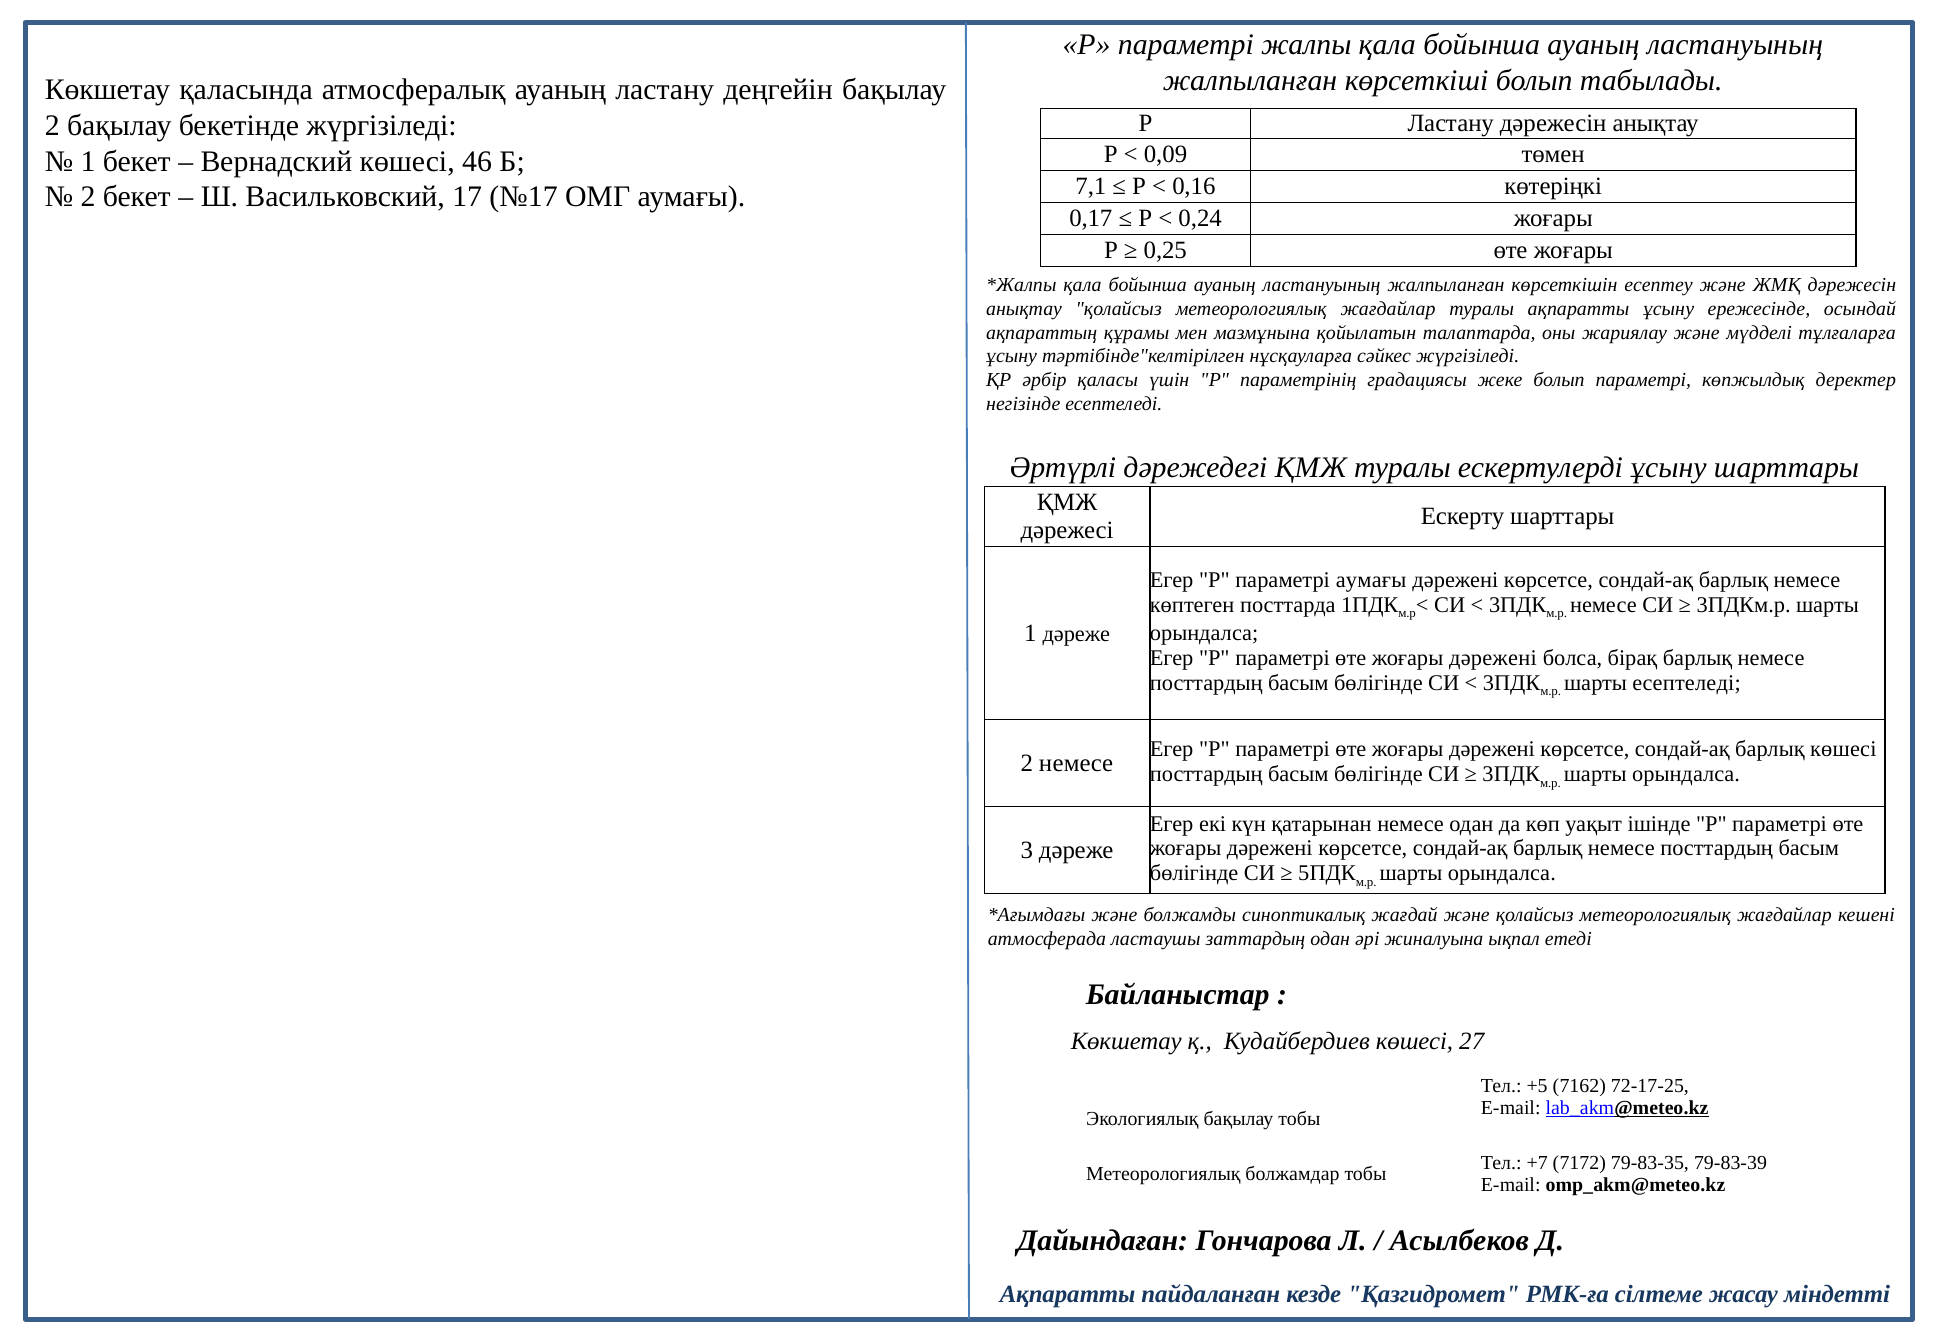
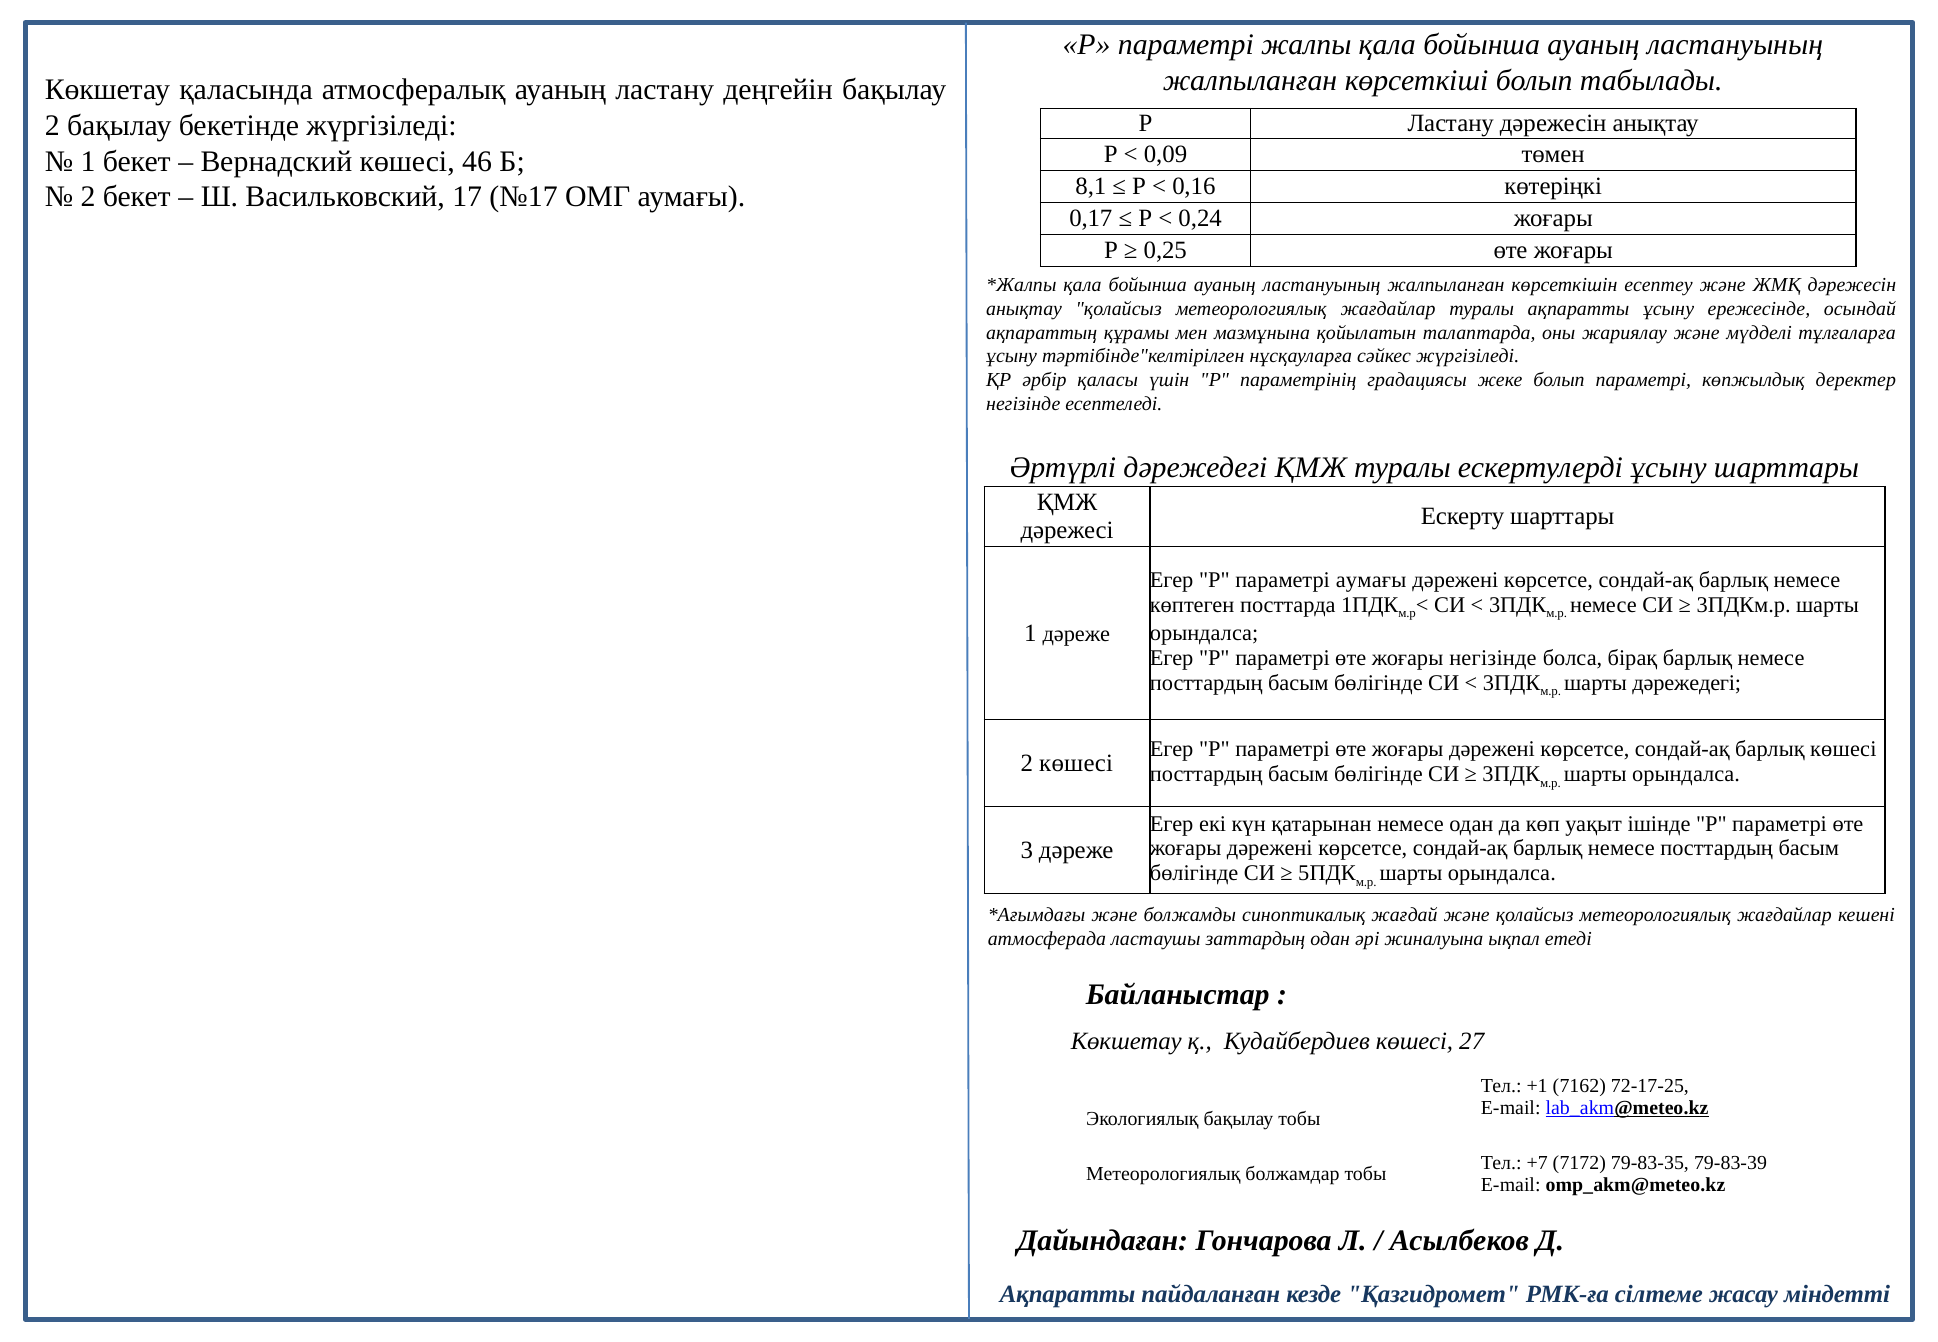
7,1: 7,1 -> 8,1 (1091, 186)
дәрежені: дәрежені -> негізінде (1493, 658)
шарты есептеледі: есептеледі -> дәрежедегі (1687, 683)
2 немесе: немесе -> көшесі (1076, 763)
+5: +5 -> +1 (1537, 1086)
